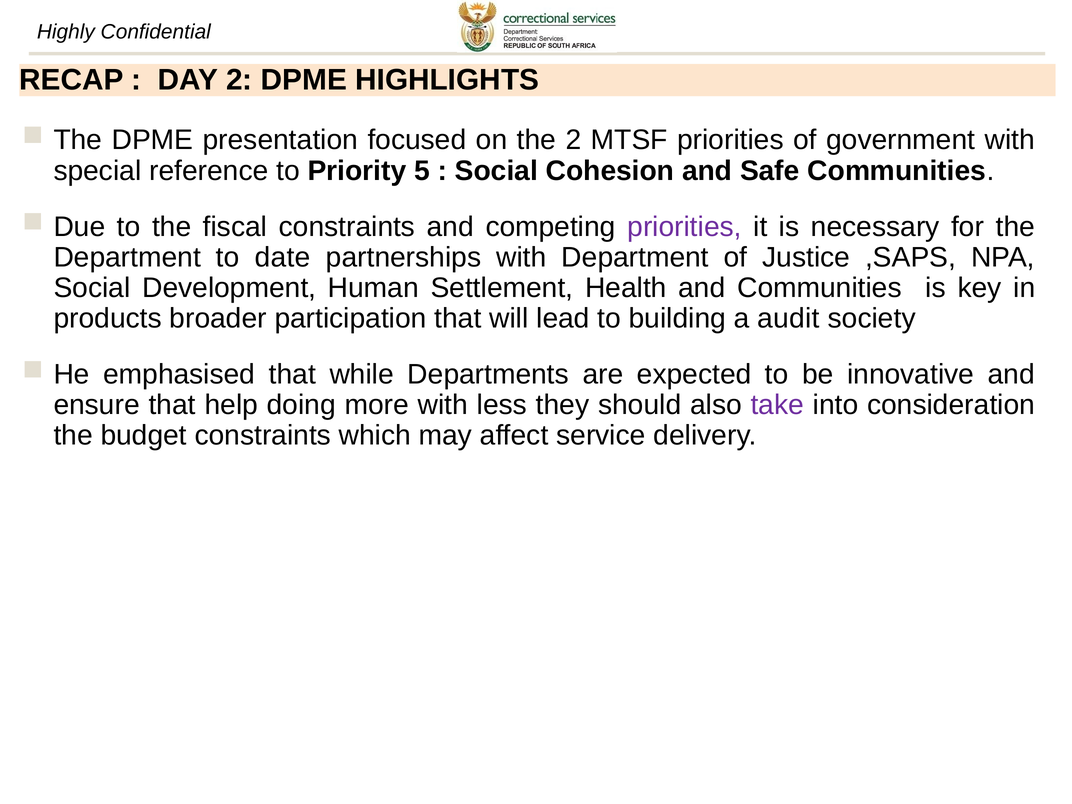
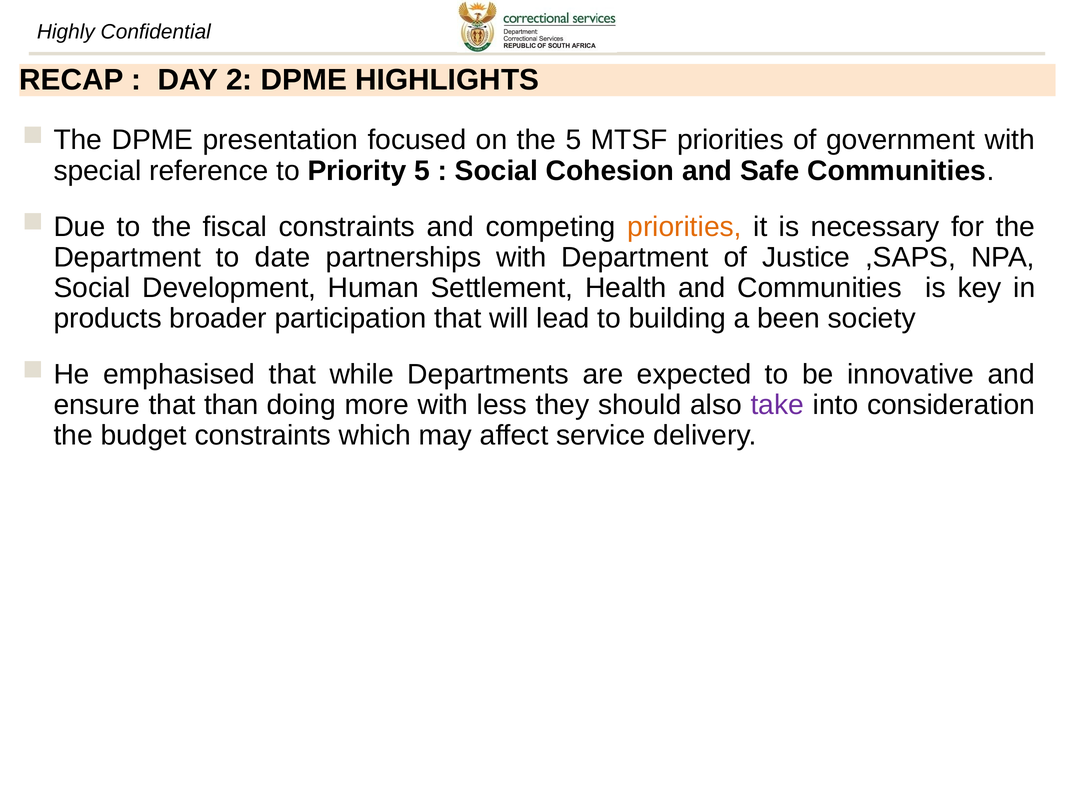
the 2: 2 -> 5 (573, 140)
priorities colour: purple -> orange (685, 227)
audit: audit -> been (789, 318)
help: help -> than (231, 405)
